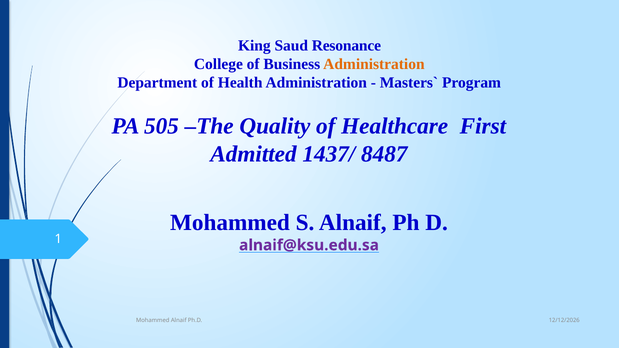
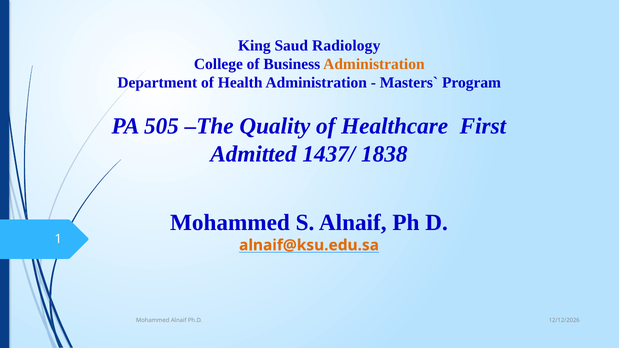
Resonance: Resonance -> Radiology (346, 46)
8487: 8487 -> 1838 (384, 154)
alnaif@ksu.edu.sa colour: purple -> orange (309, 245)
